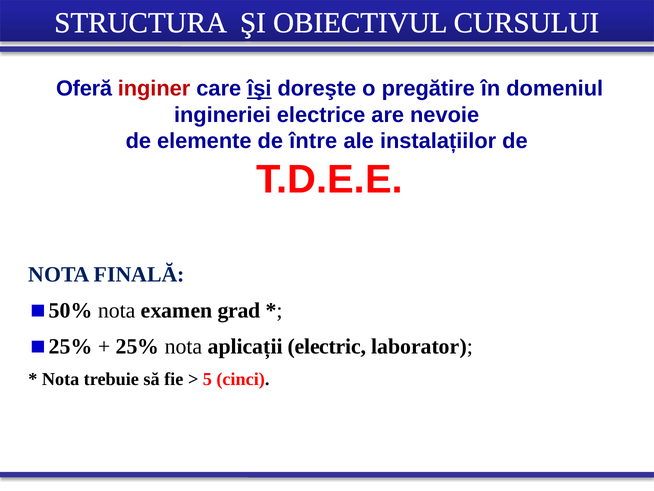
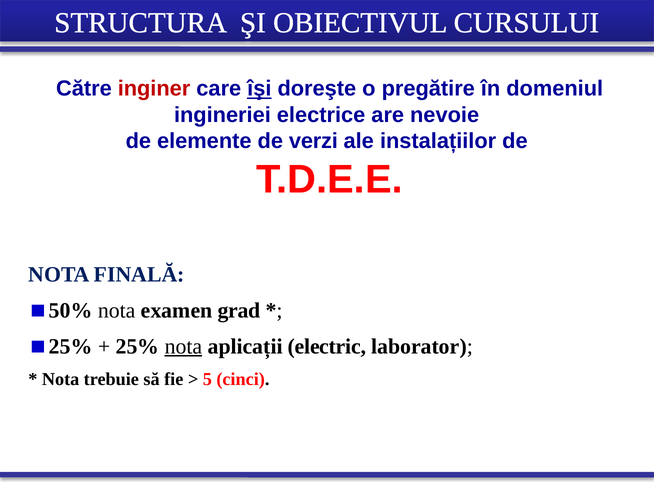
Oferă: Oferă -> Către (84, 89)
între: între -> verzi (313, 141)
nota underline: none -> present (183, 346)
